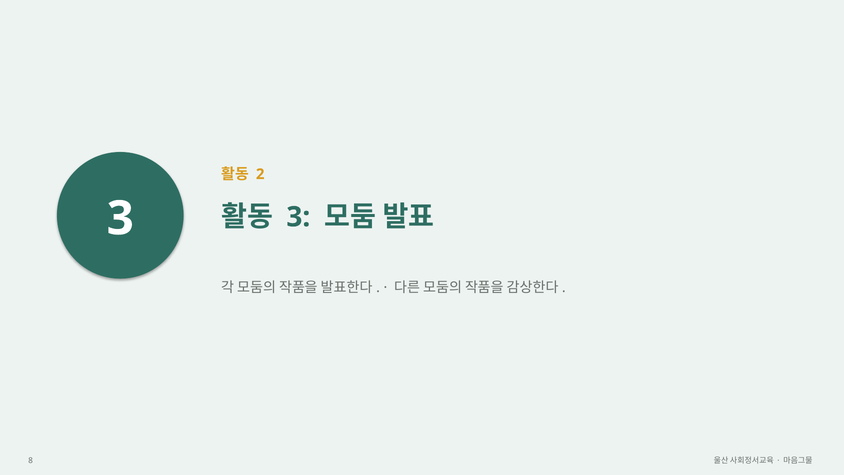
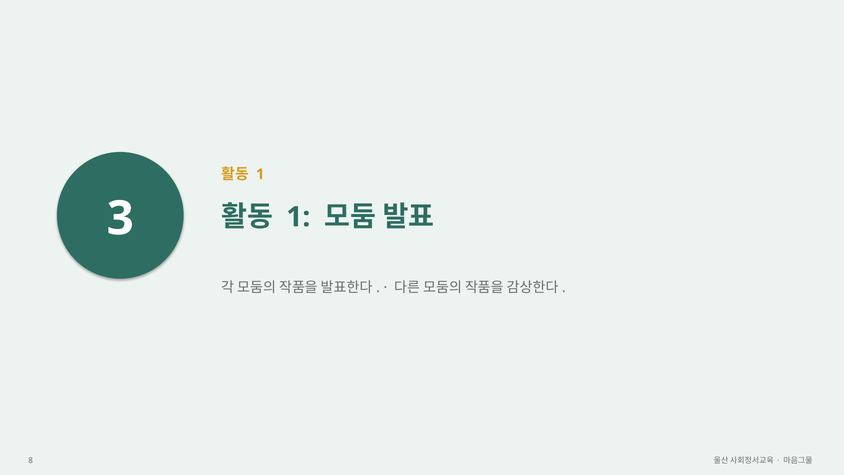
2: 2 -> 1 (260, 174)
3: 3 -> 1 (298, 217)
